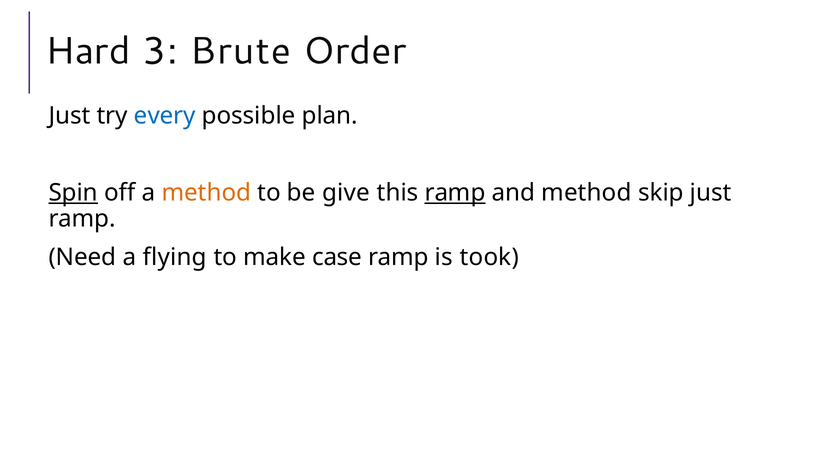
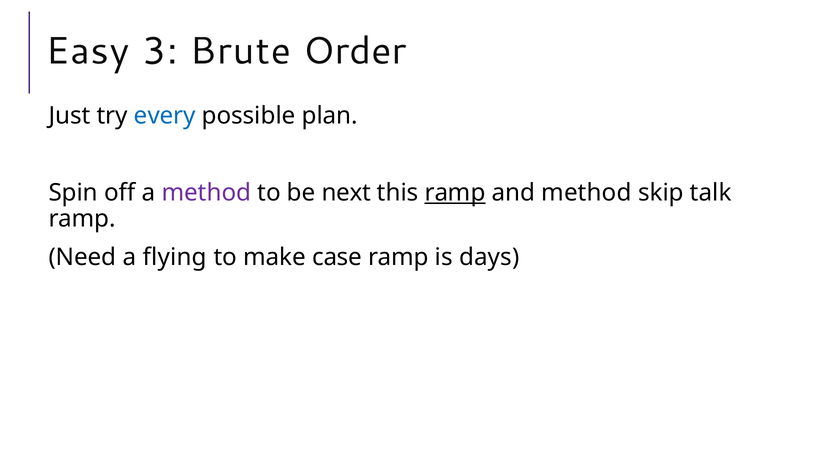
Hard: Hard -> Easy (88, 51)
Spin underline: present -> none (73, 192)
method colour: orange -> purple (206, 192)
give: give -> next (346, 192)
skip just: just -> talk (711, 192)
took: took -> days (489, 257)
